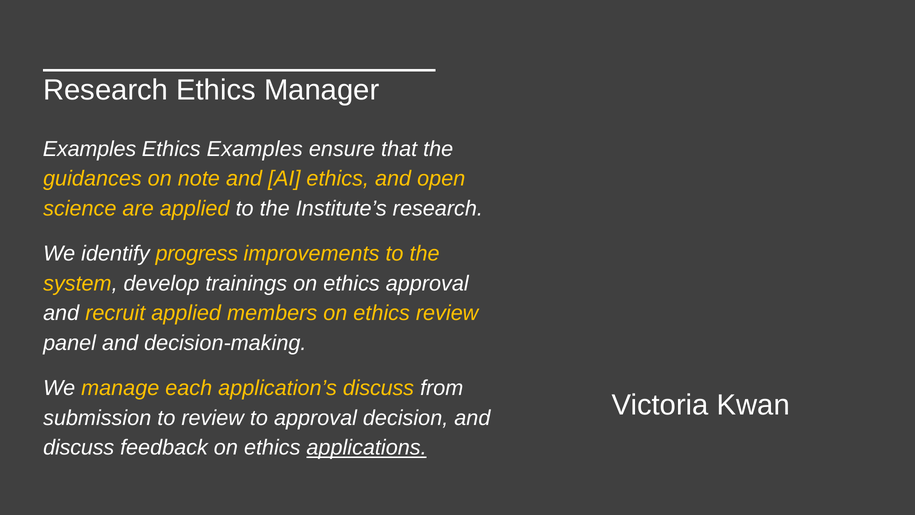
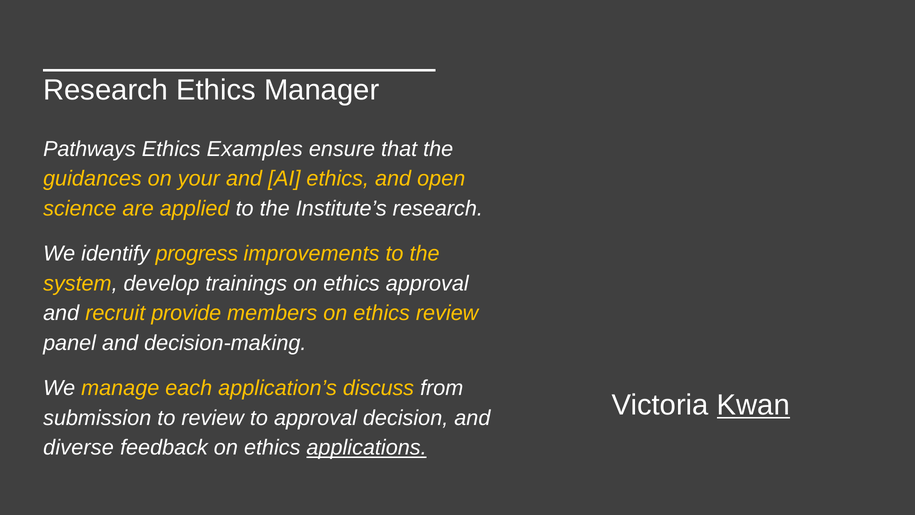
Examples: Examples -> Pathways (90, 149)
note: note -> your (199, 179)
recruit applied: applied -> provide (186, 313)
Kwan underline: none -> present (753, 405)
discuss: discuss -> diverse (79, 448)
